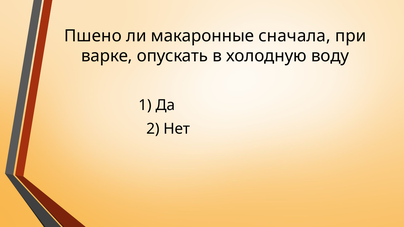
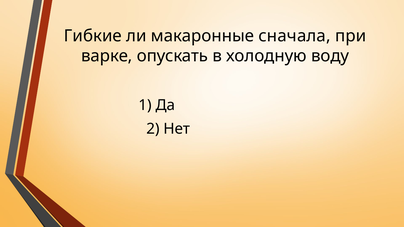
Пшено: Пшено -> Гибкие (93, 36)
